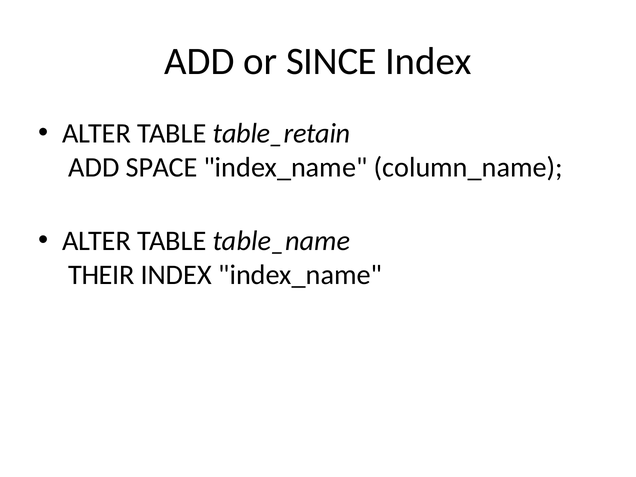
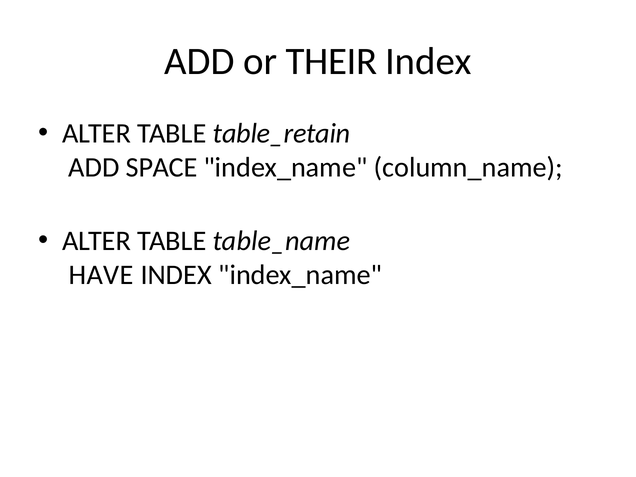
SINCE: SINCE -> THEIR (331, 62)
THEIR: THEIR -> HAVE (101, 275)
